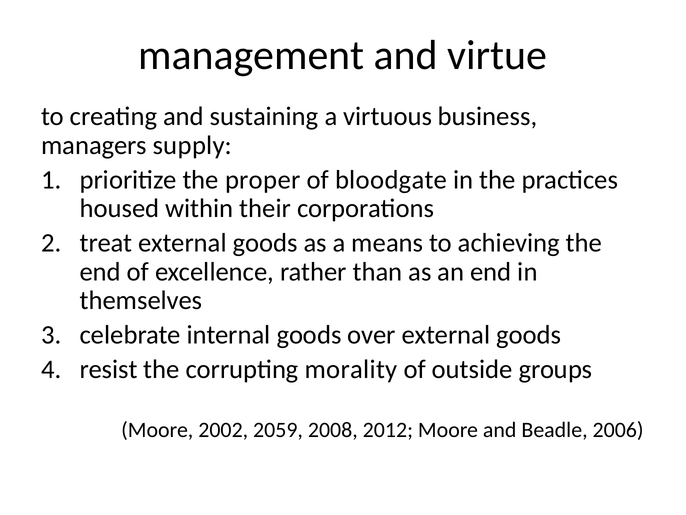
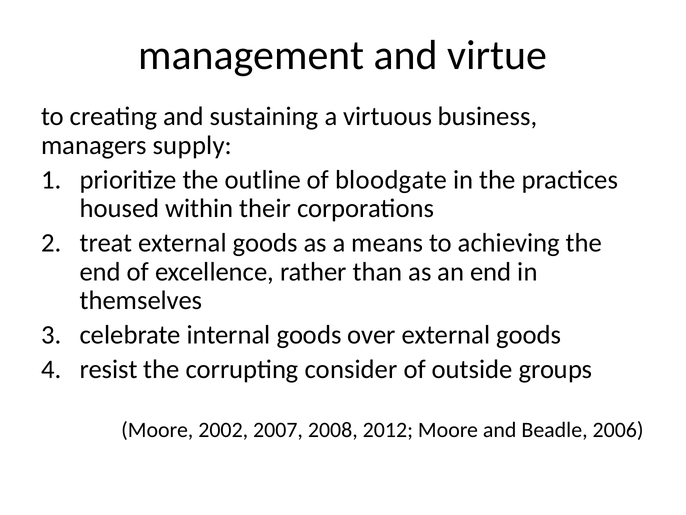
proper: proper -> outline (263, 180)
morality: morality -> consider (351, 369)
2059: 2059 -> 2007 (278, 430)
